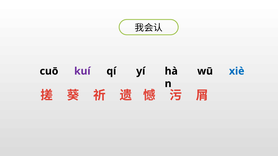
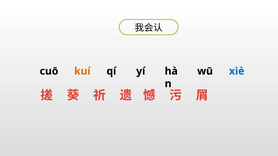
kuí colour: purple -> orange (82, 71)
